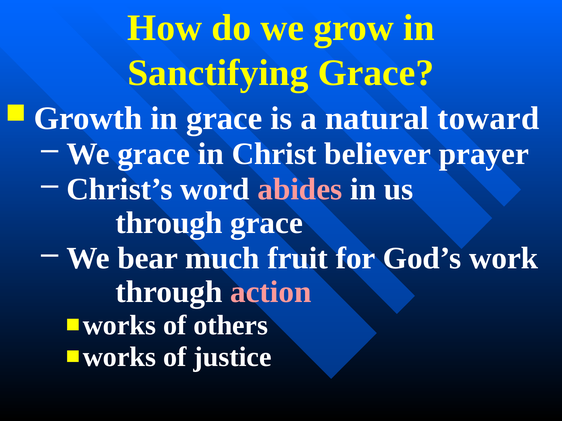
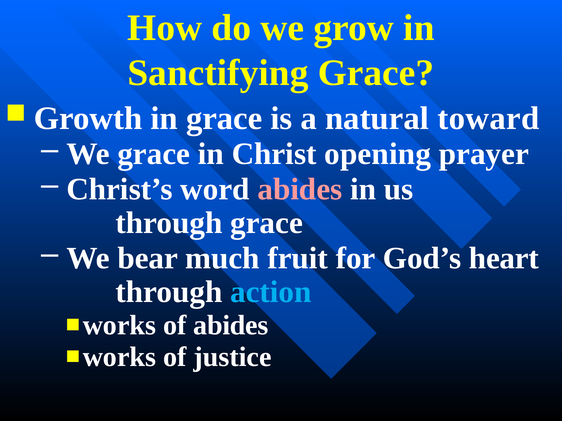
believer: believer -> opening (378, 154)
work: work -> heart (504, 258)
action colour: pink -> light blue (271, 292)
of others: others -> abides (231, 326)
